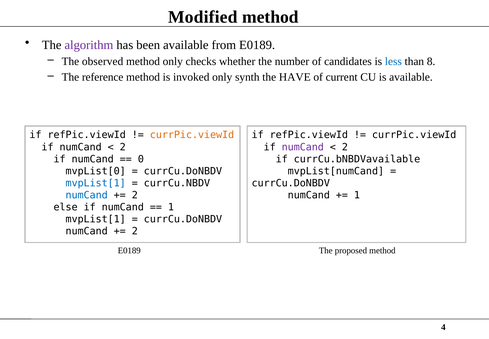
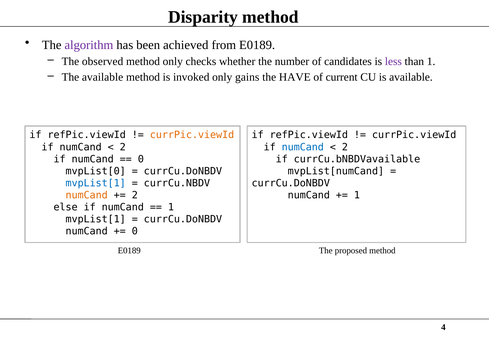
Modified: Modified -> Disparity (203, 17)
been available: available -> achieved (186, 45)
less colour: blue -> purple (393, 61)
than 8: 8 -> 1 (431, 61)
The reference: reference -> available (103, 77)
synth: synth -> gains (247, 77)
numCand colour: purple -> blue (303, 147)
numCand colour: blue -> orange (87, 195)
2: 2 -> 0 (135, 231)
